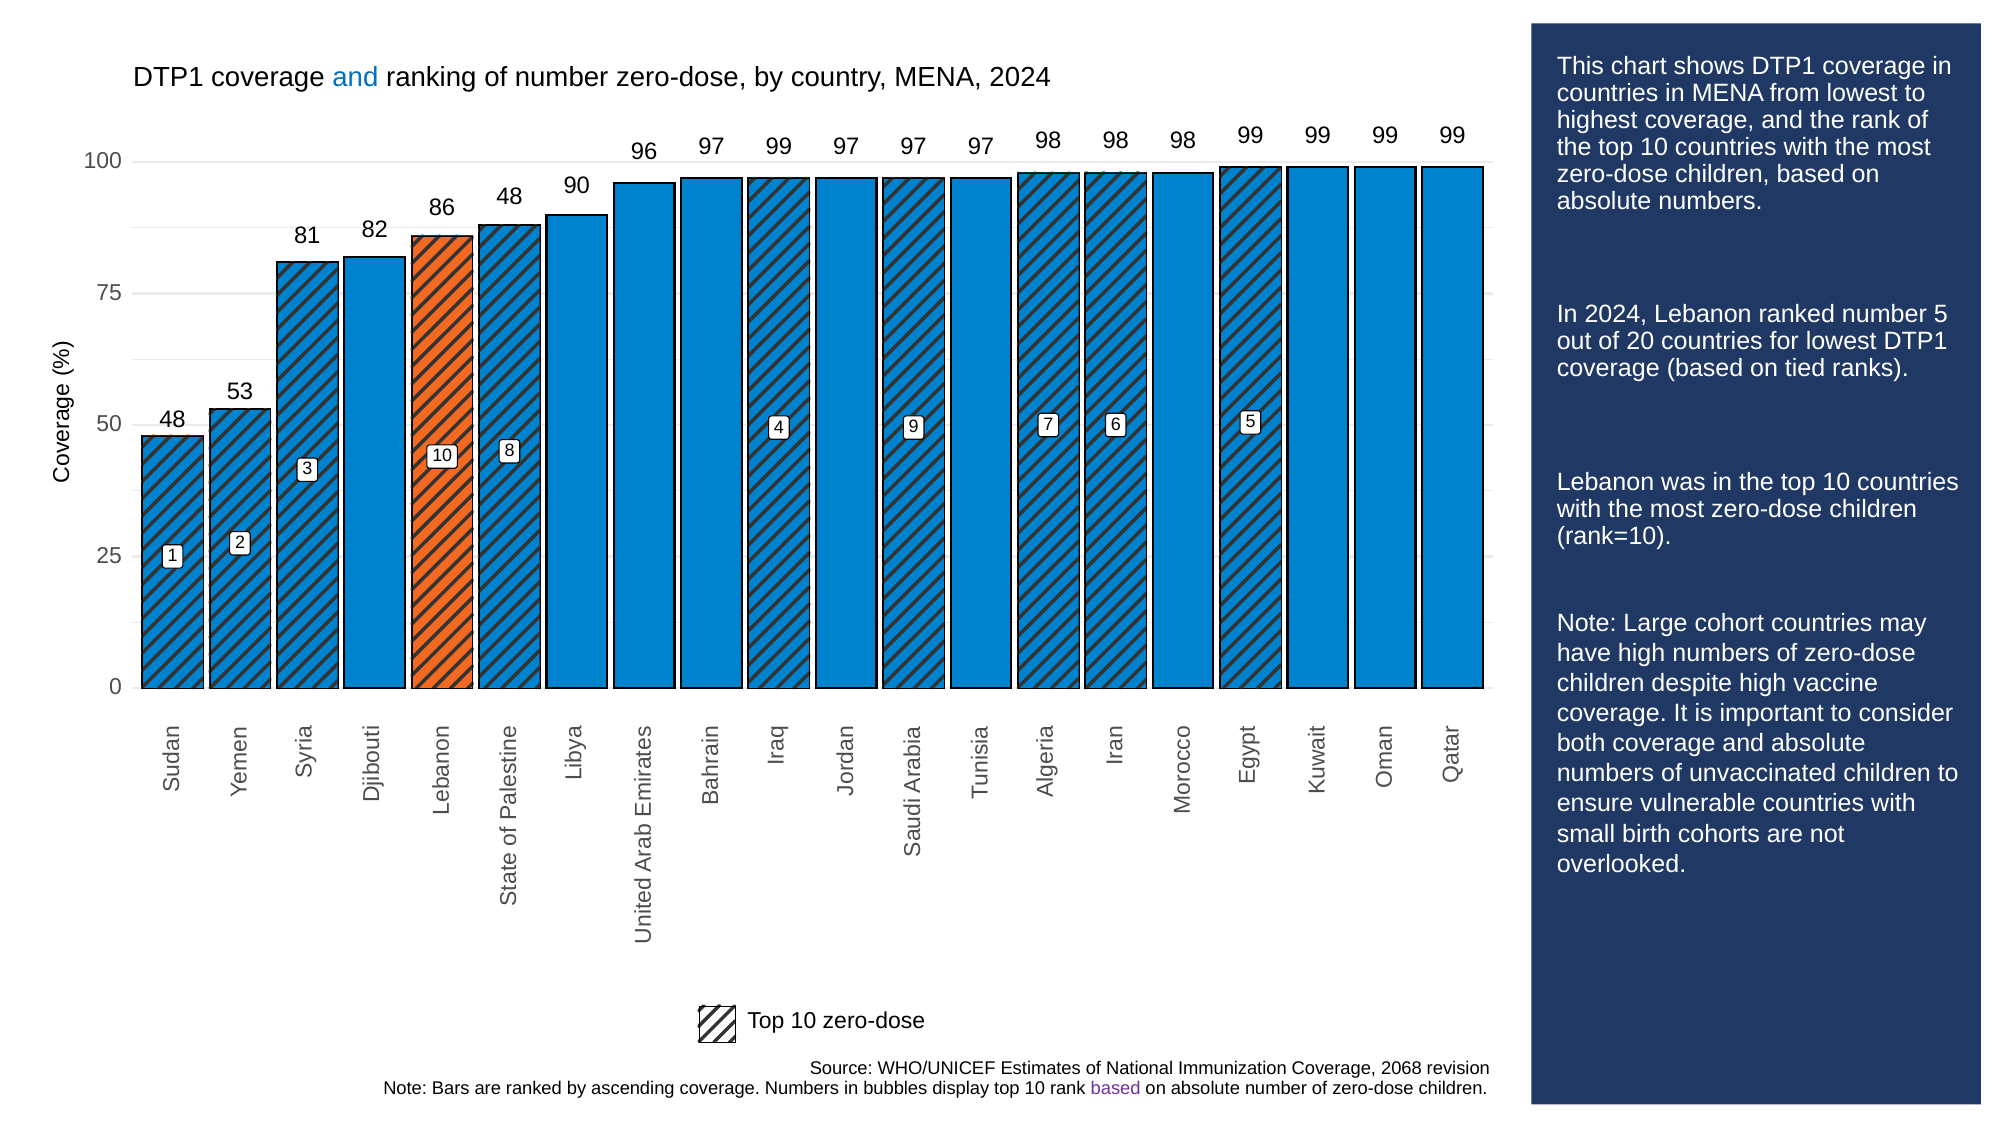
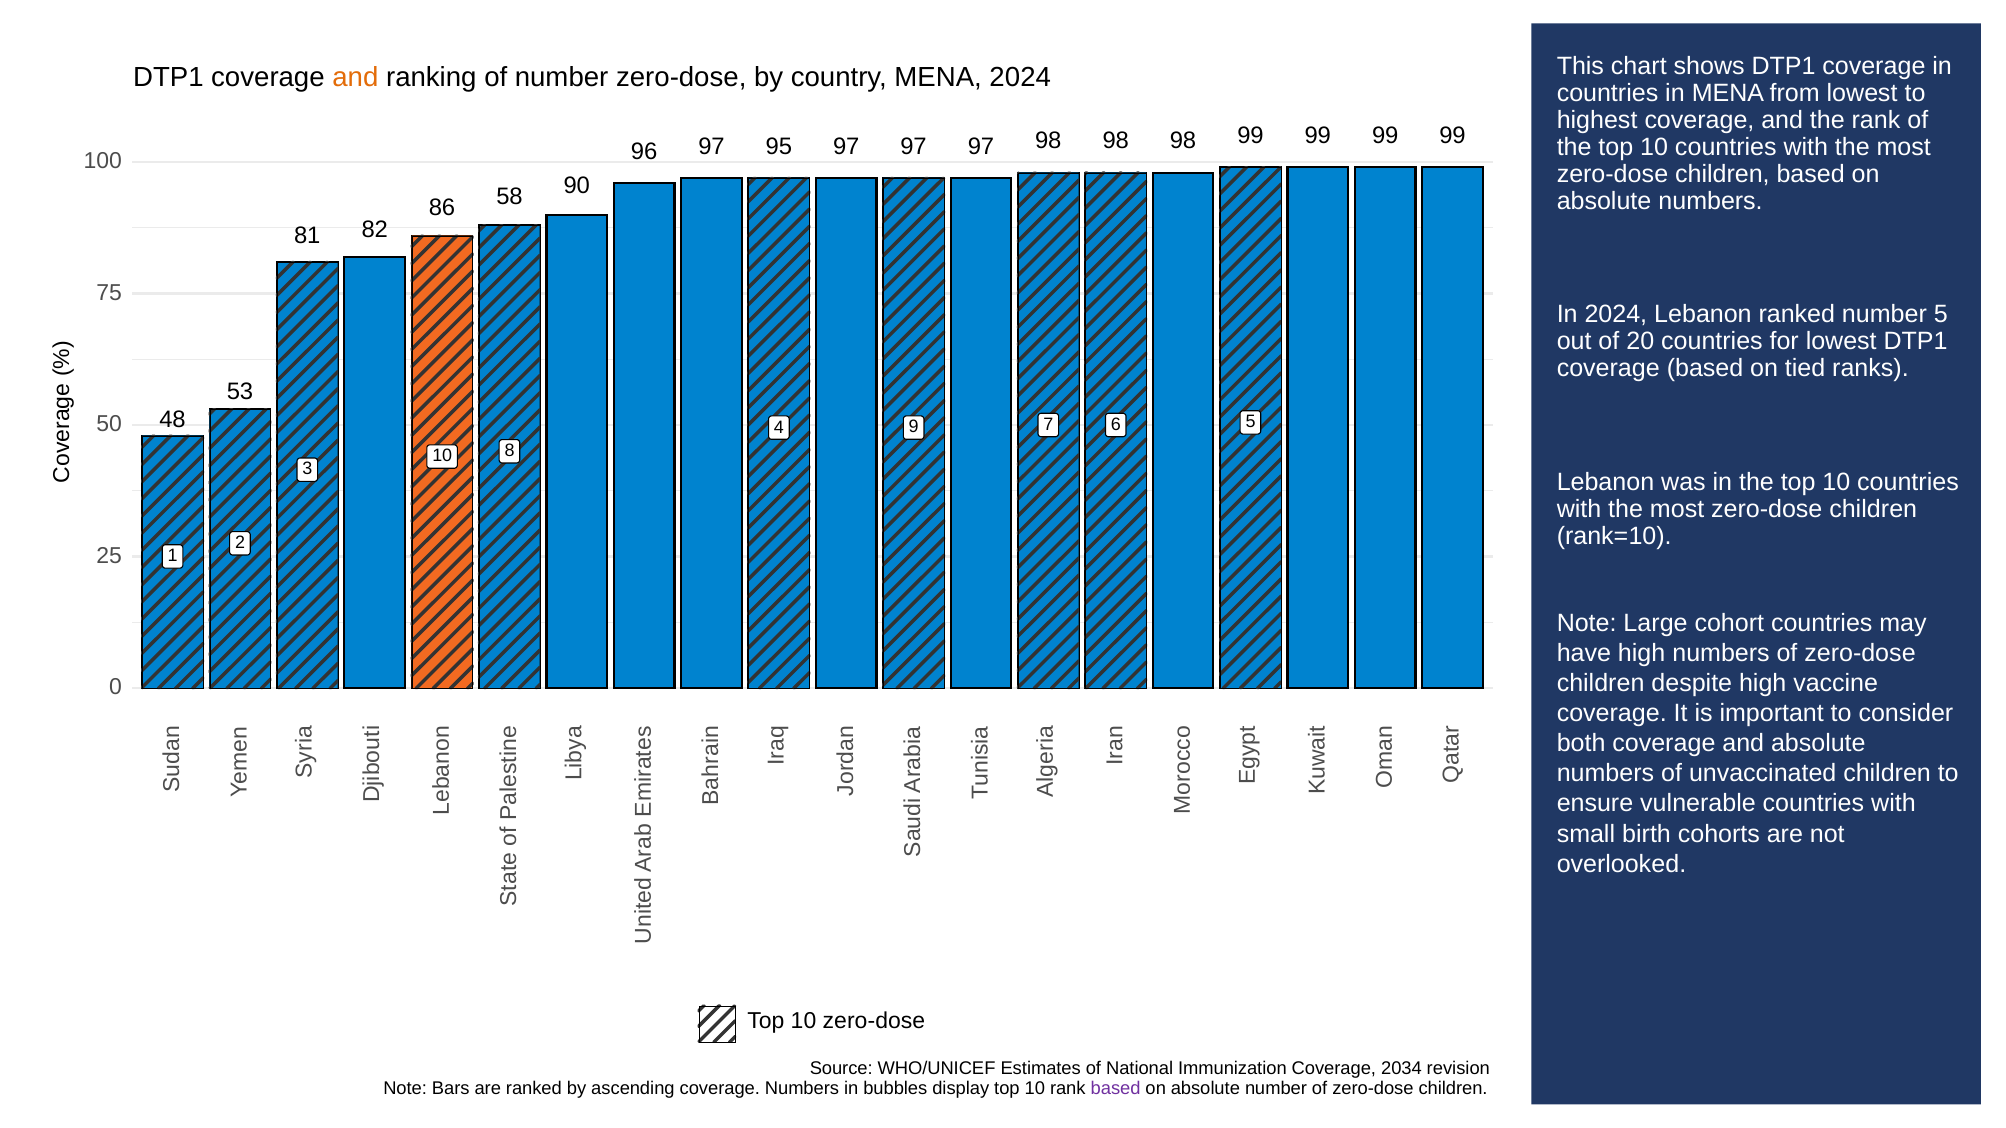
and colour: blue -> orange (355, 78)
96 99: 99 -> 95 (779, 146)
86 48: 48 -> 58 (509, 197)
2068: 2068 -> 2034 (1402, 1069)
